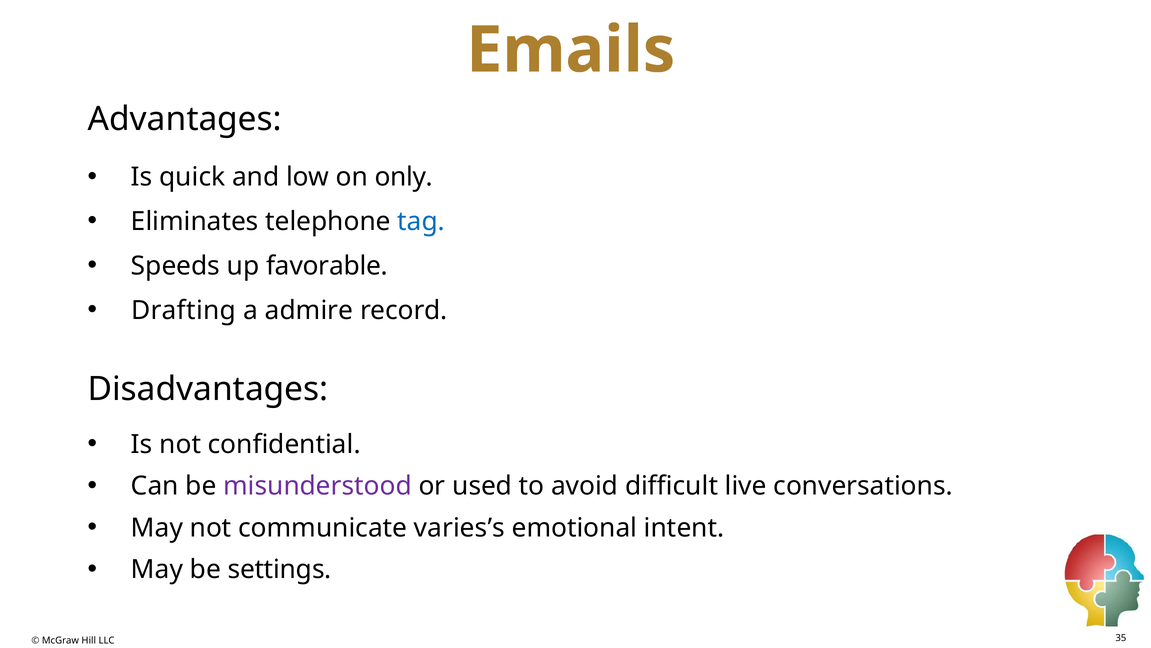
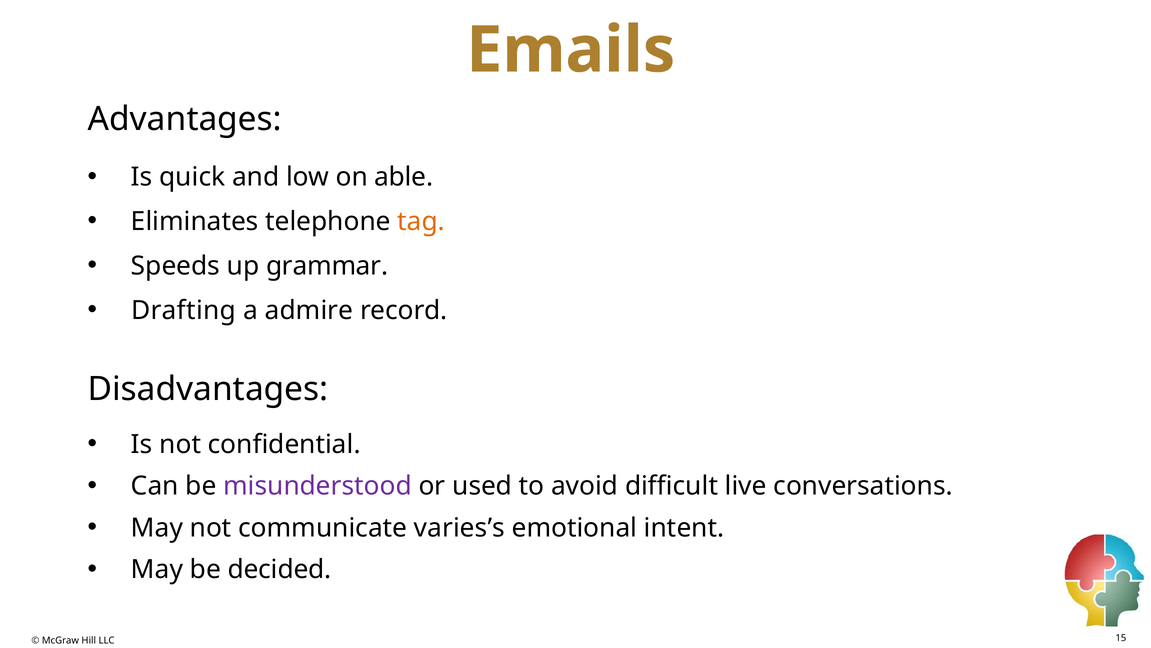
only: only -> able (404, 177)
tag colour: blue -> orange (421, 221)
favorable: favorable -> grammar (327, 266)
settings: settings -> decided (280, 569)
35: 35 -> 15 (1121, 637)
